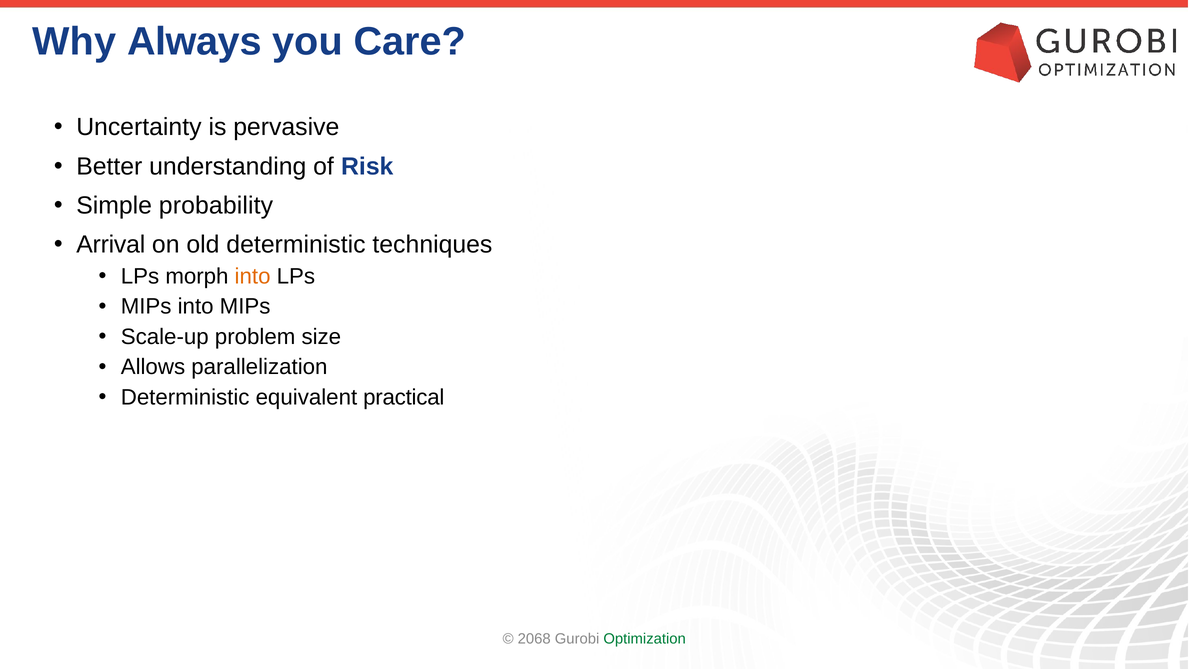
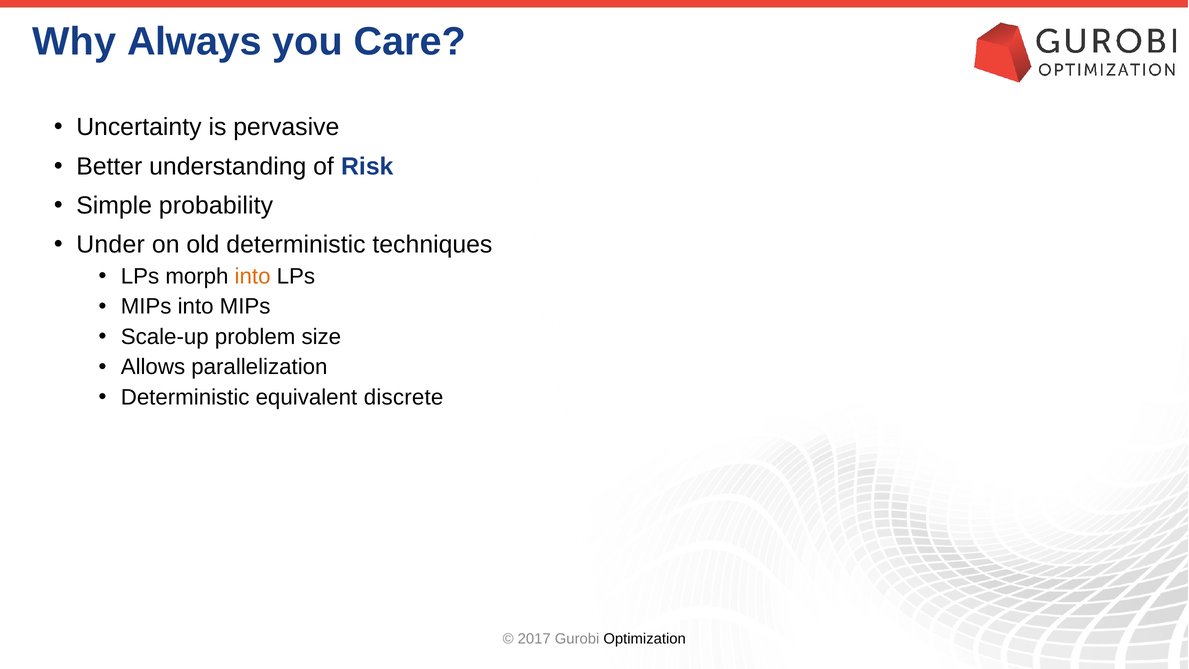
Arrival: Arrival -> Under (111, 245)
practical: practical -> discrete (404, 397)
2068: 2068 -> 2017 (534, 639)
Optimization colour: green -> black (645, 639)
